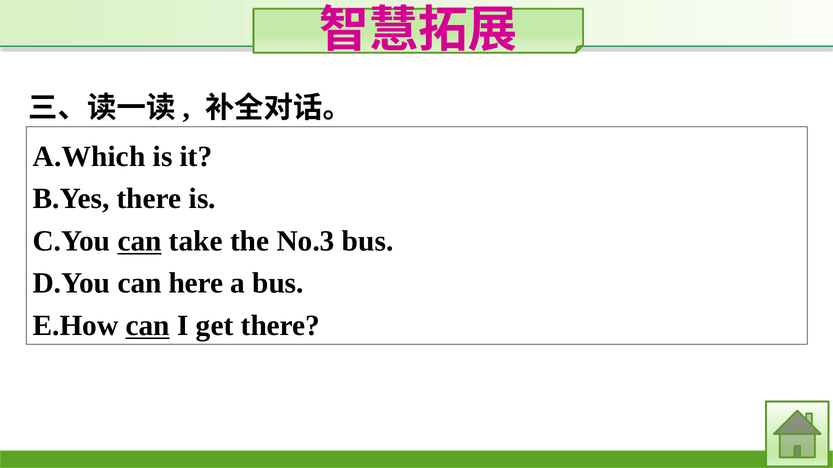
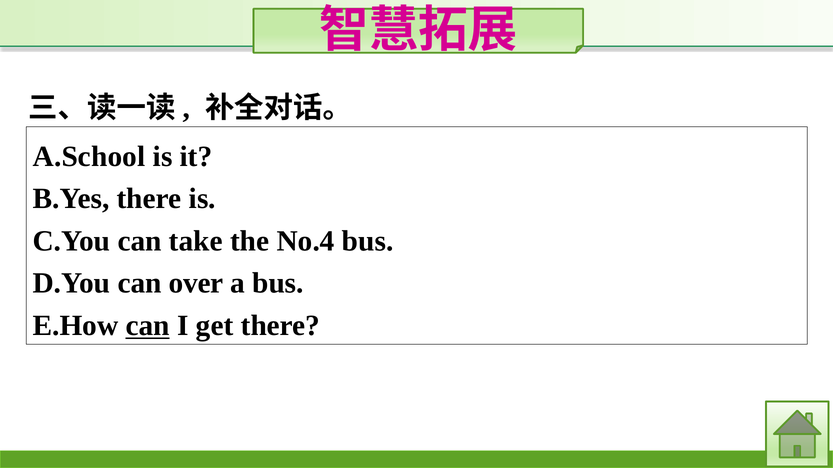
A.Which: A.Which -> A.School (89, 157)
can underline: present -> none (140, 241)
No.3: No.3 -> No.4 (306, 241)
here: here -> over (196, 284)
